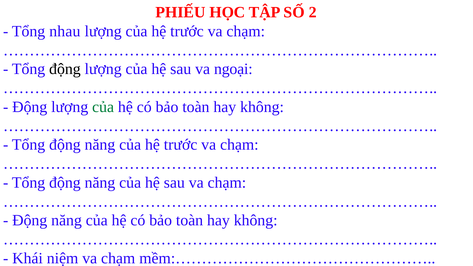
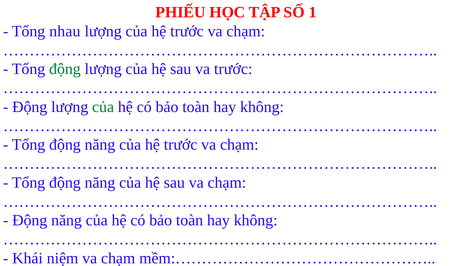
2: 2 -> 1 (313, 12)
động colour: black -> green (65, 69)
va ngoại: ngoại -> trước (233, 69)
